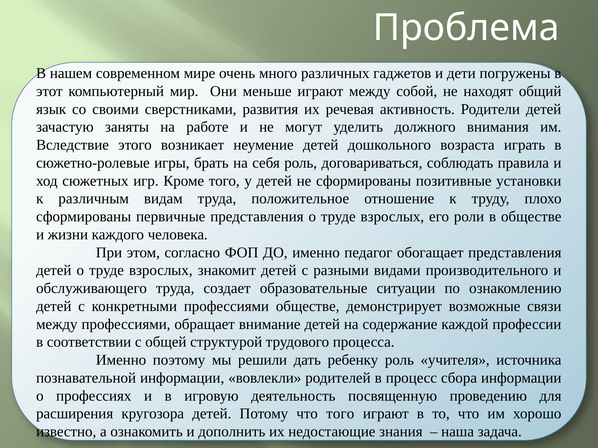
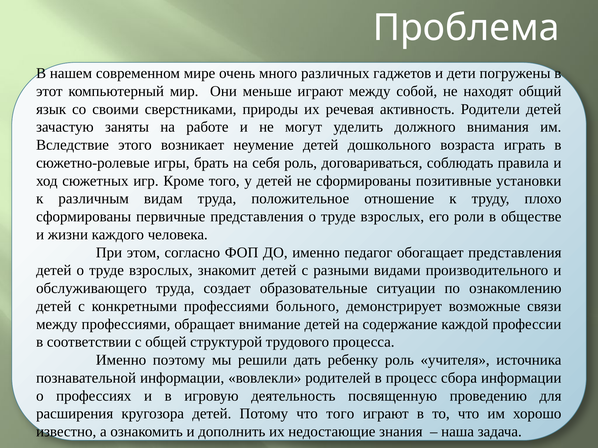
развития: развития -> природы (270, 109)
профессиями обществе: обществе -> больного (308, 307)
